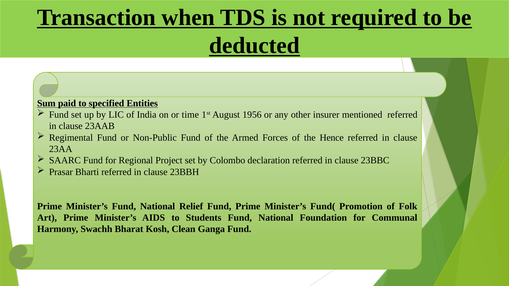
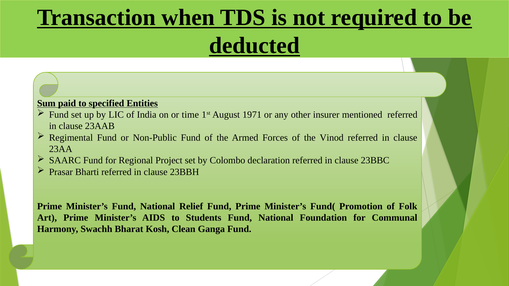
1956: 1956 -> 1971 (252, 115)
Hence: Hence -> Vinod (332, 138)
